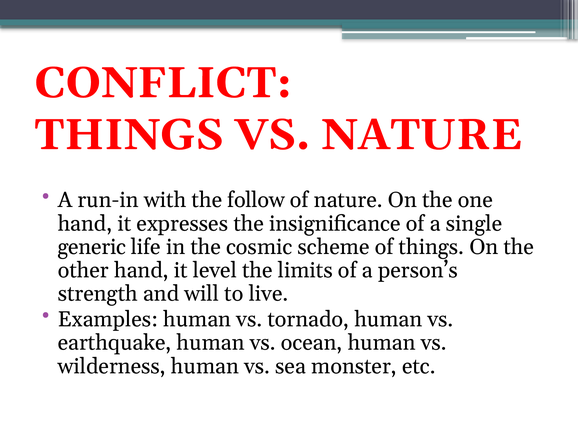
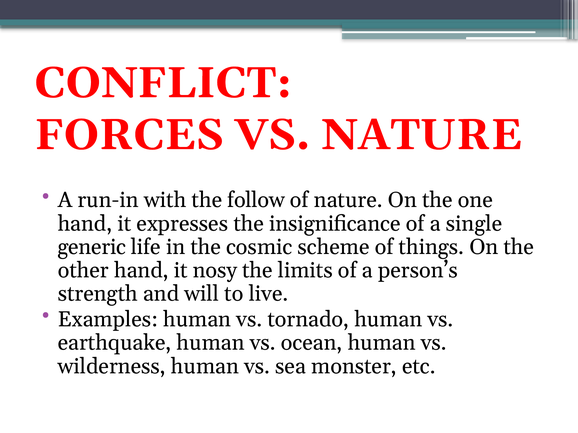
THINGS: THINGS -> FORCES (129, 135)
level: level -> nosy (215, 271)
